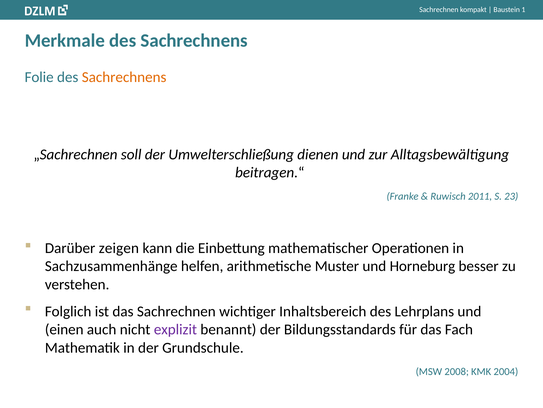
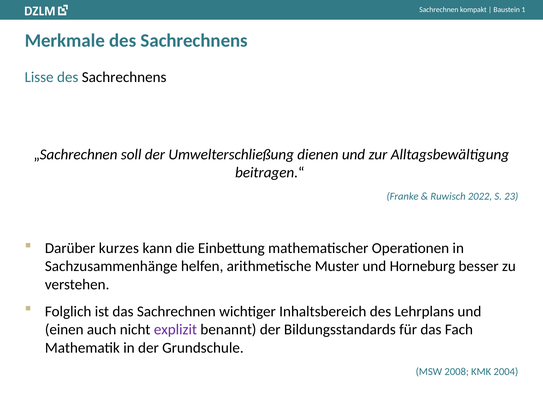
Folie: Folie -> Lisse (39, 77)
Sachrechnens colour: orange -> black (124, 77)
2011: 2011 -> 2022 (480, 196)
zeigen: zeigen -> kurzes (119, 248)
